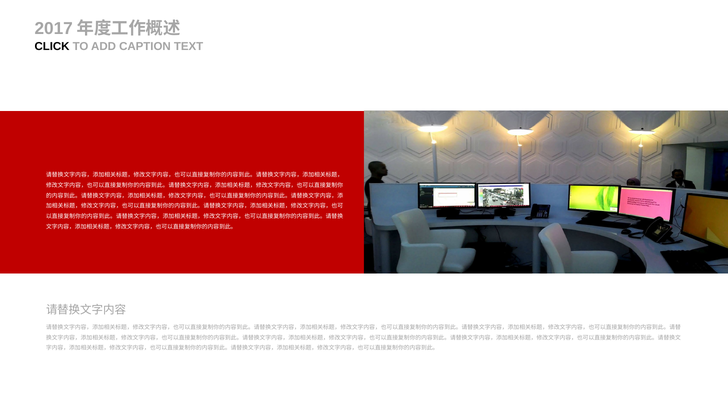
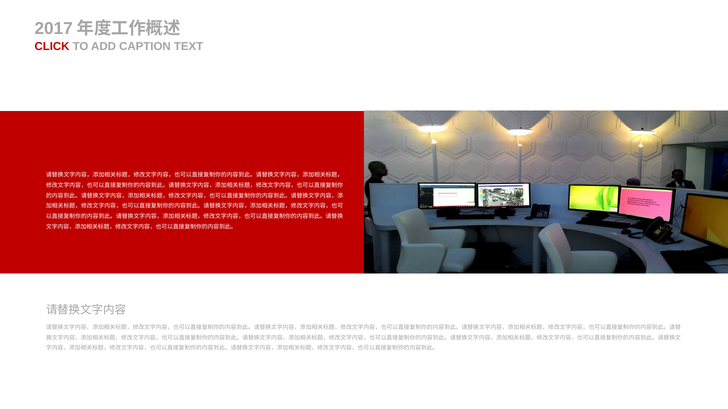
CLICK colour: black -> red (52, 47)
